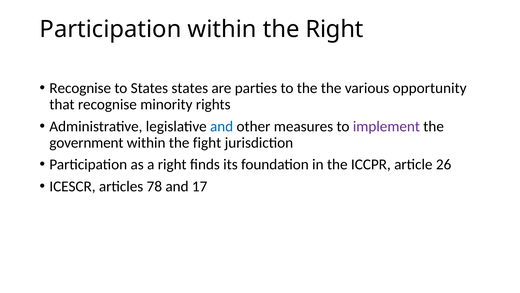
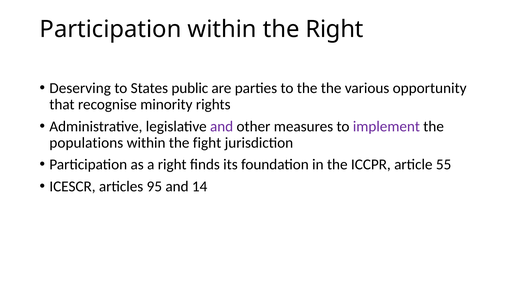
Recognise: Recognise -> Deserving (80, 88)
States states: states -> public (190, 88)
and colour: blue -> purple (222, 126)
government: government -> populations (86, 142)
26: 26 -> 55 (444, 164)
78: 78 -> 95 (154, 186)
17: 17 -> 14 (200, 186)
